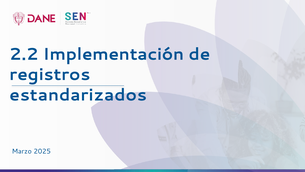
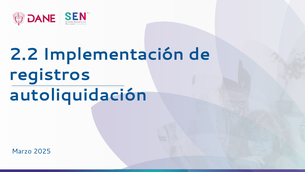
estandarizados: estandarizados -> autoliquidación (78, 95)
